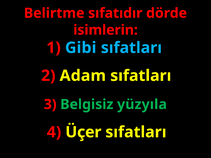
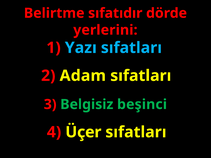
isimlerin: isimlerin -> yerlerini (105, 30)
Gibi: Gibi -> Yazı (81, 48)
yüzyıla: yüzyıla -> beşinci (142, 105)
